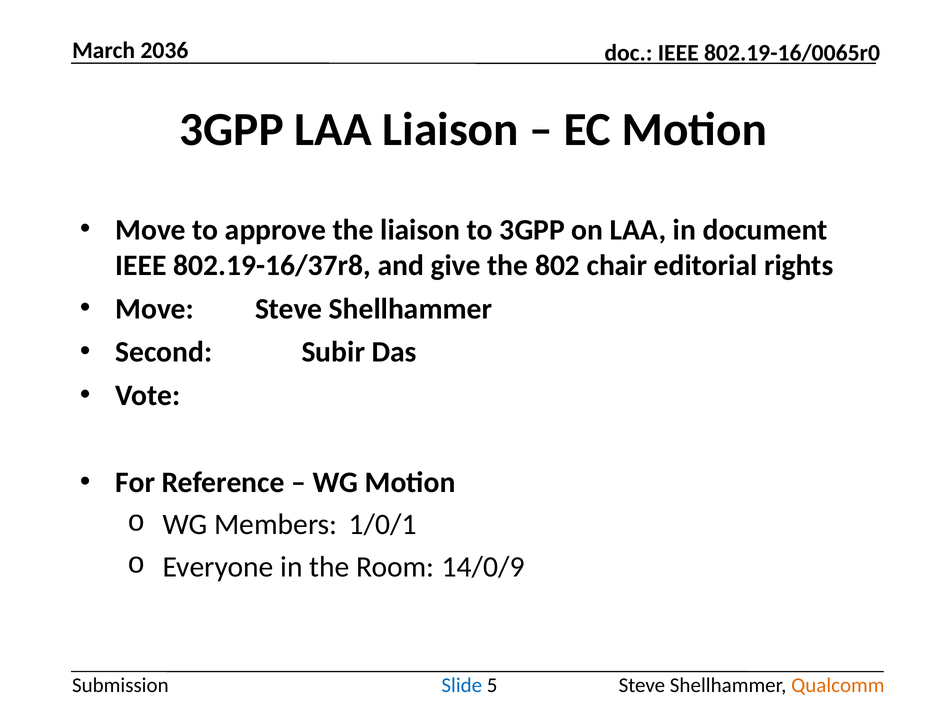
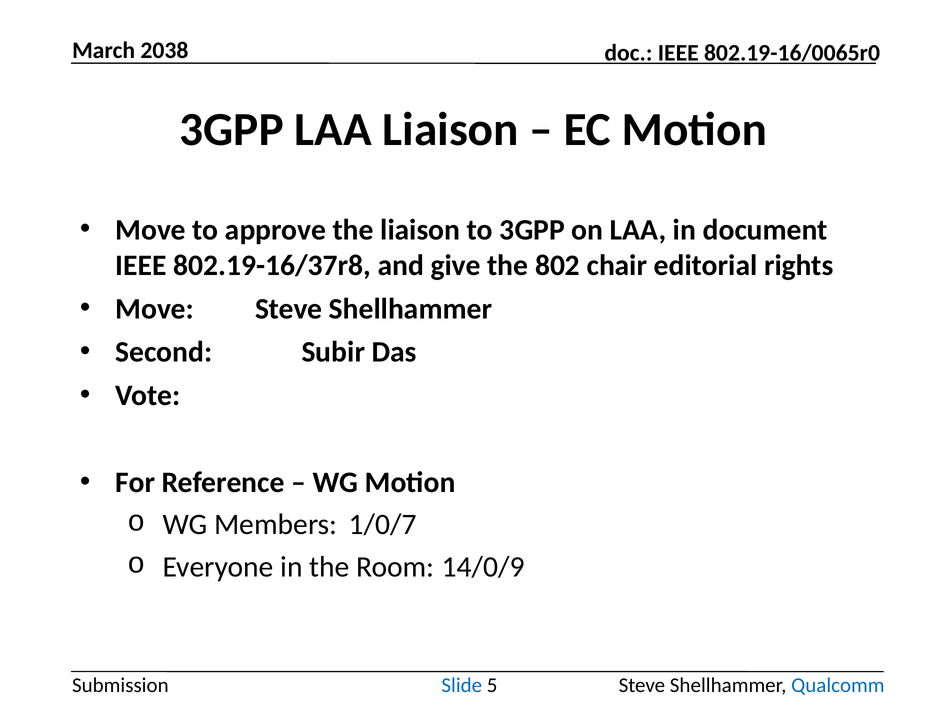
2036: 2036 -> 2038 (164, 50)
1/0/1: 1/0/1 -> 1/0/7 (383, 524)
Qualcomm colour: orange -> blue (838, 685)
